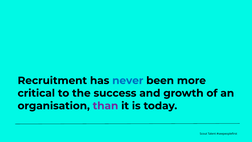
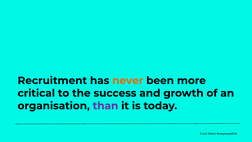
never colour: blue -> orange (128, 80)
